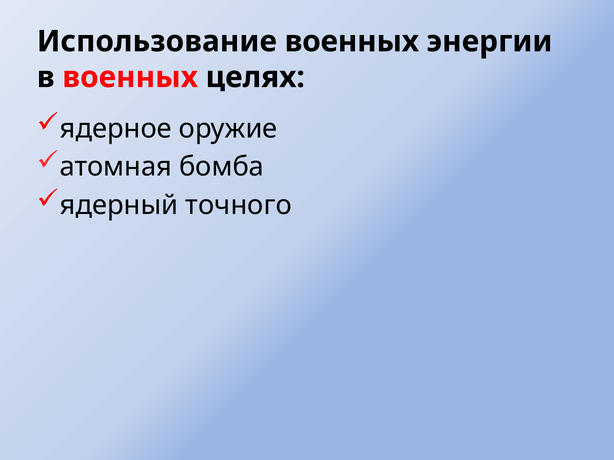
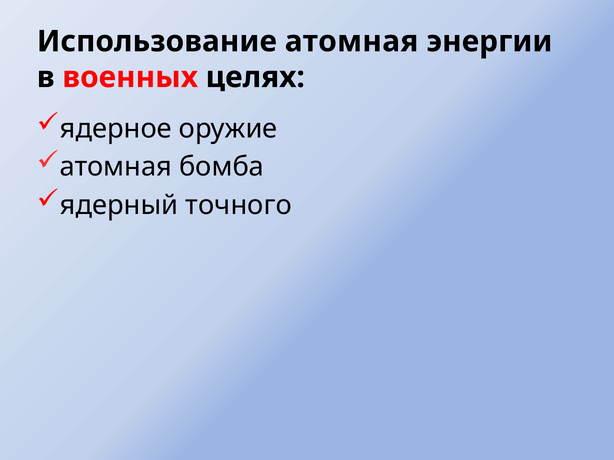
Использование военных: военных -> атомная (352, 41)
